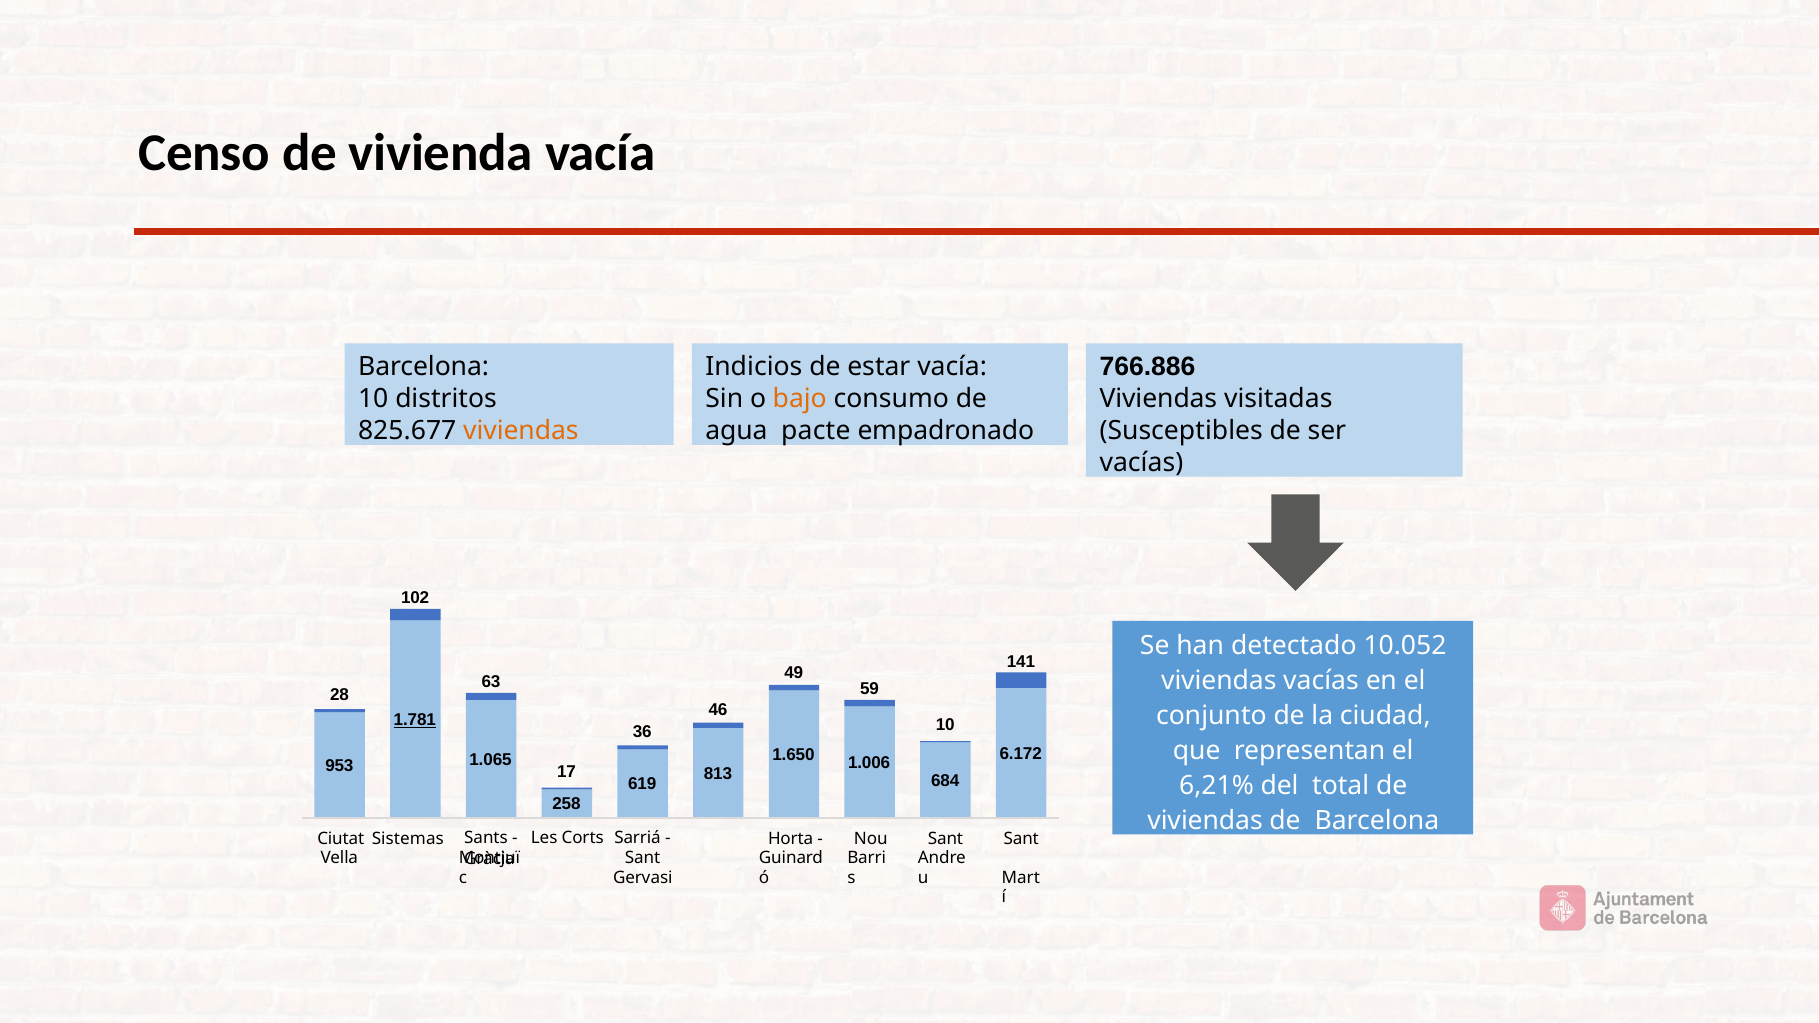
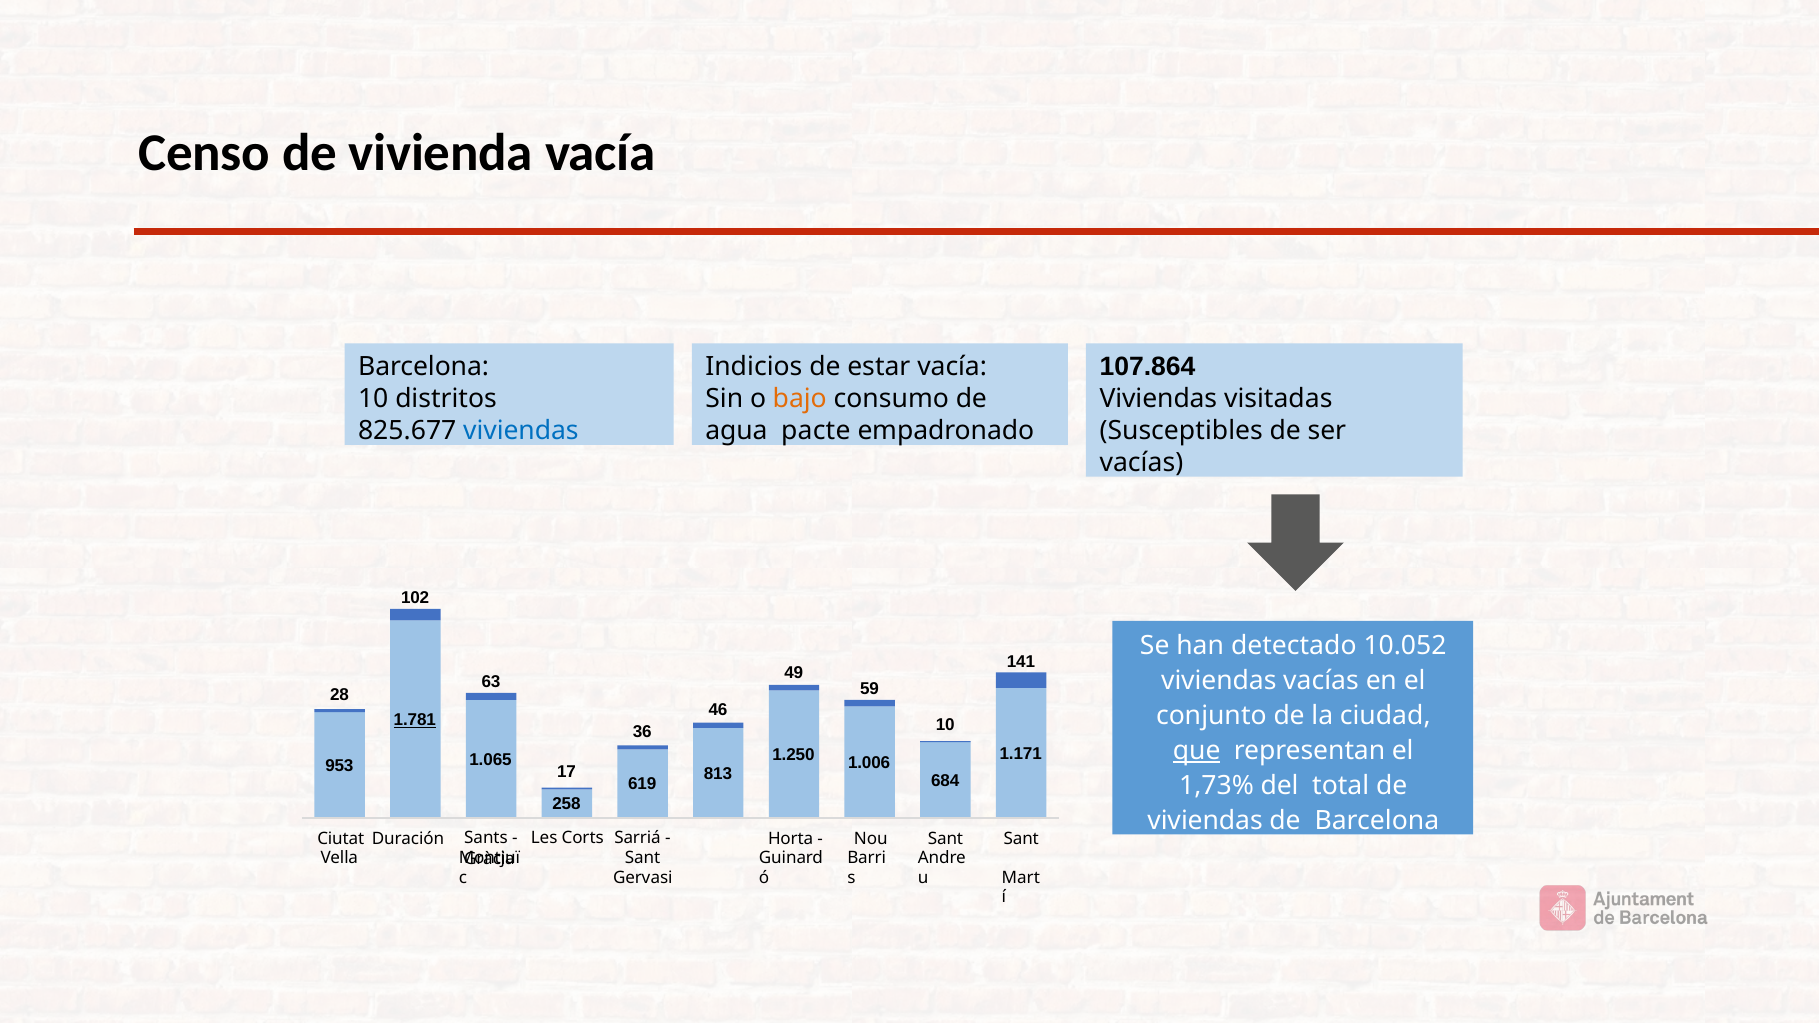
766.886: 766.886 -> 107.864 (1148, 367)
viviendas colour: orange -> blue (521, 431)
que underline: none -> present (1197, 750)
6.172: 6.172 -> 1.171 (1021, 754)
1.650: 1.650 -> 1.250 (793, 755)
6,21%: 6,21% -> 1,73% (1216, 786)
Sistemas: Sistemas -> Duración (408, 839)
